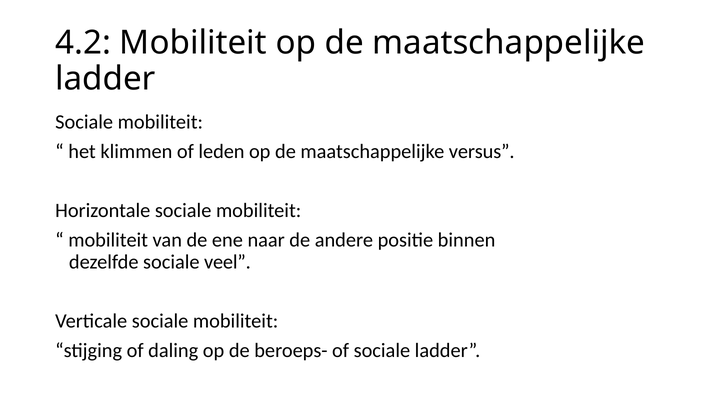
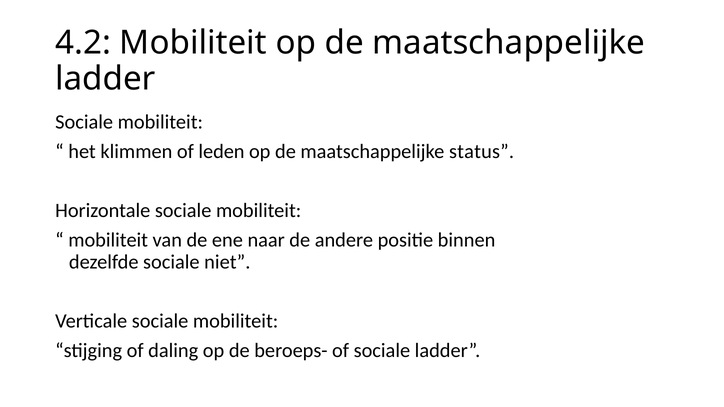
versus: versus -> status (482, 152)
veel: veel -> niet (227, 262)
